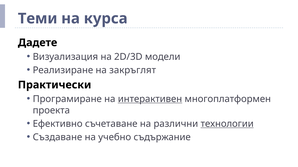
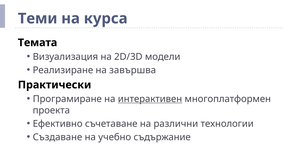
Дадете: Дадете -> Темата (38, 43)
закръглят: закръглят -> завършва (133, 70)
технологии underline: present -> none (227, 124)
